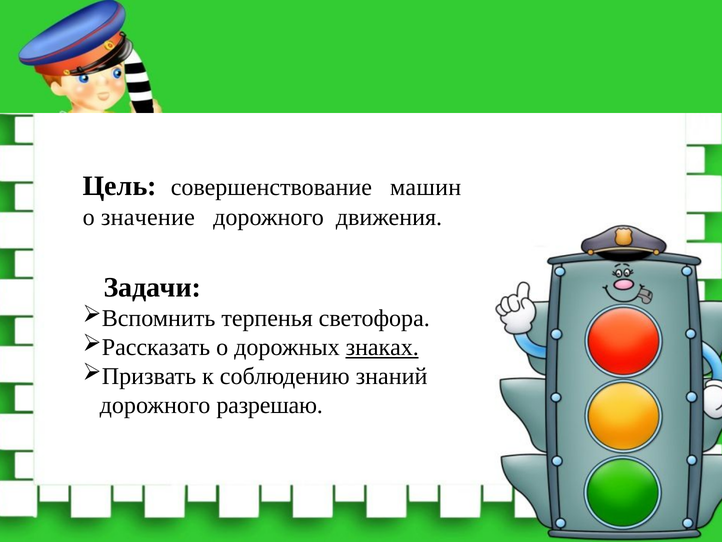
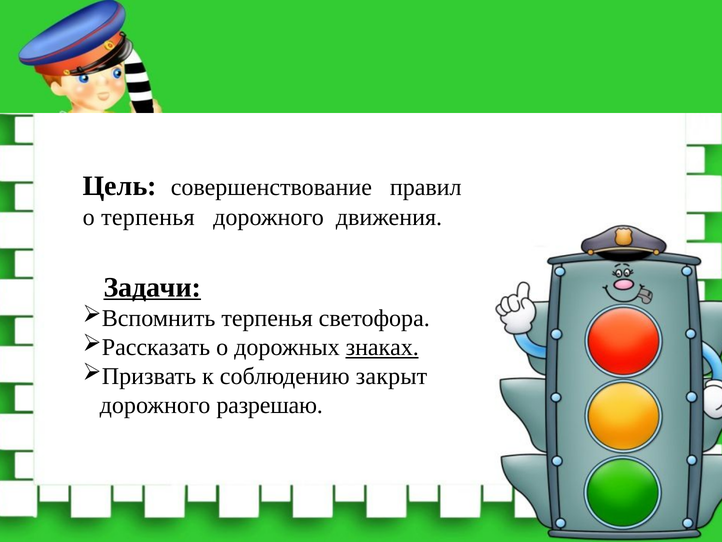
машин: машин -> правил (426, 187)
о значение: значение -> терпенья (148, 217)
Задачи underline: none -> present (152, 287)
знаний: знаний -> закрыт (391, 376)
